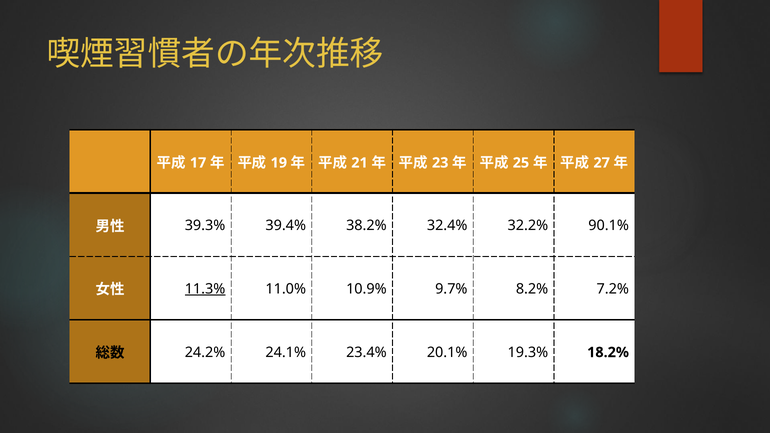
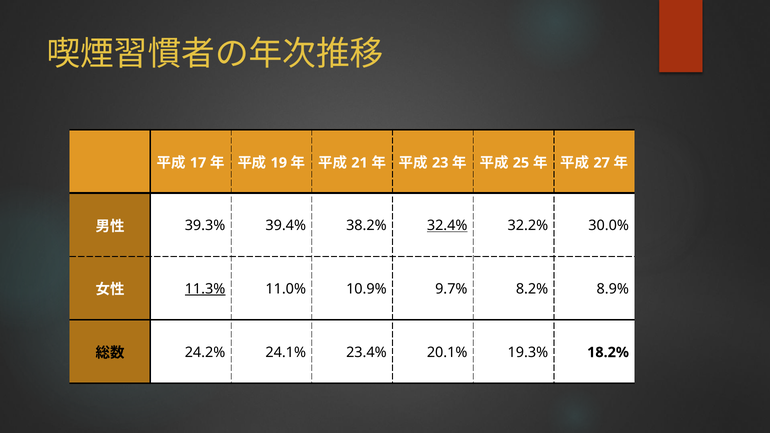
32.4% underline: none -> present (447, 226)
90.1%: 90.1% -> 30.0% (609, 226)
7.2%: 7.2% -> 8.9% (613, 289)
